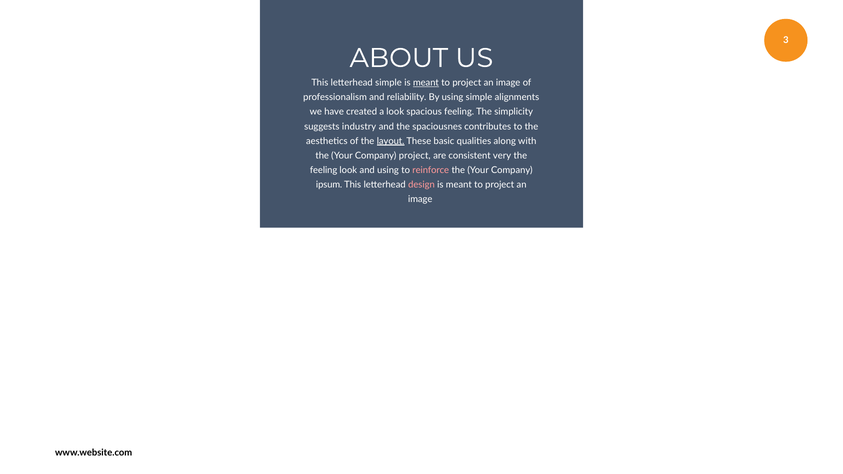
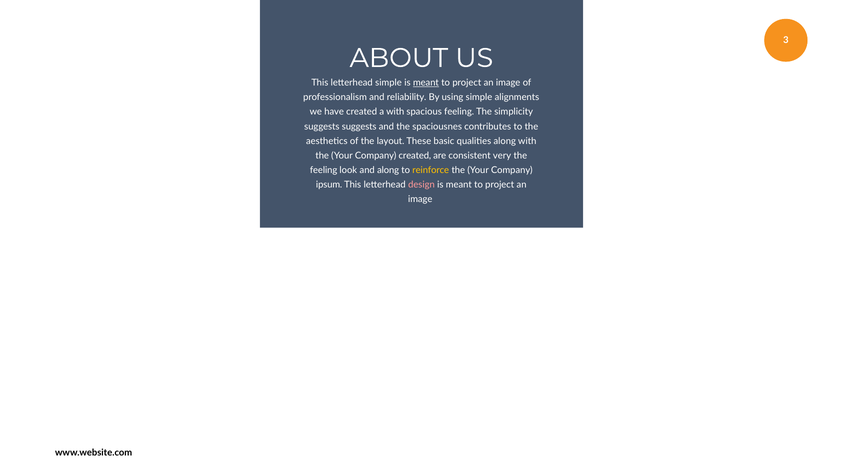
a look: look -> with (395, 112)
suggests industry: industry -> suggests (359, 126)
layout underline: present -> none (391, 141)
Company project: project -> created (415, 156)
and using: using -> along (388, 170)
reinforce colour: pink -> yellow (431, 170)
